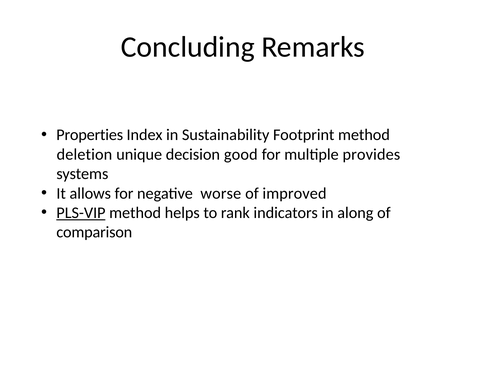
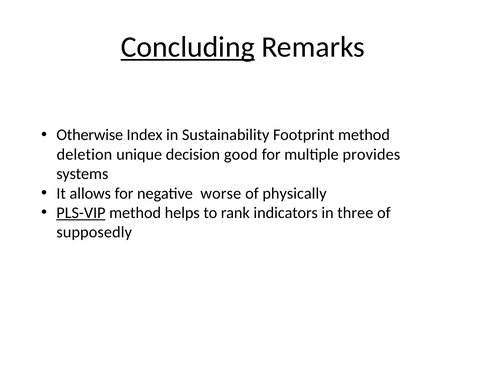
Concluding underline: none -> present (188, 47)
Properties: Properties -> Otherwise (90, 135)
improved: improved -> physically (295, 193)
along: along -> three (355, 212)
comparison: comparison -> supposedly (94, 232)
